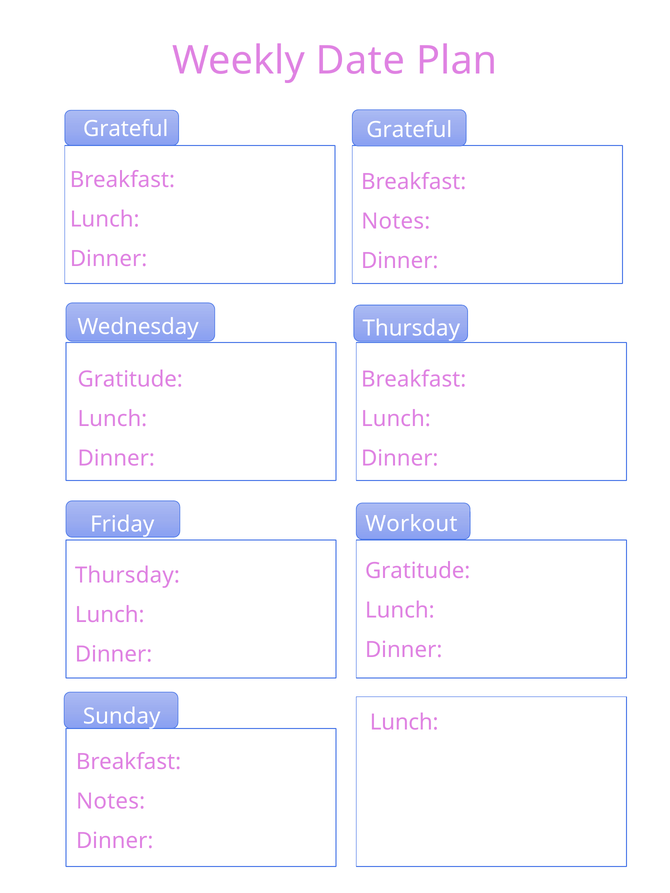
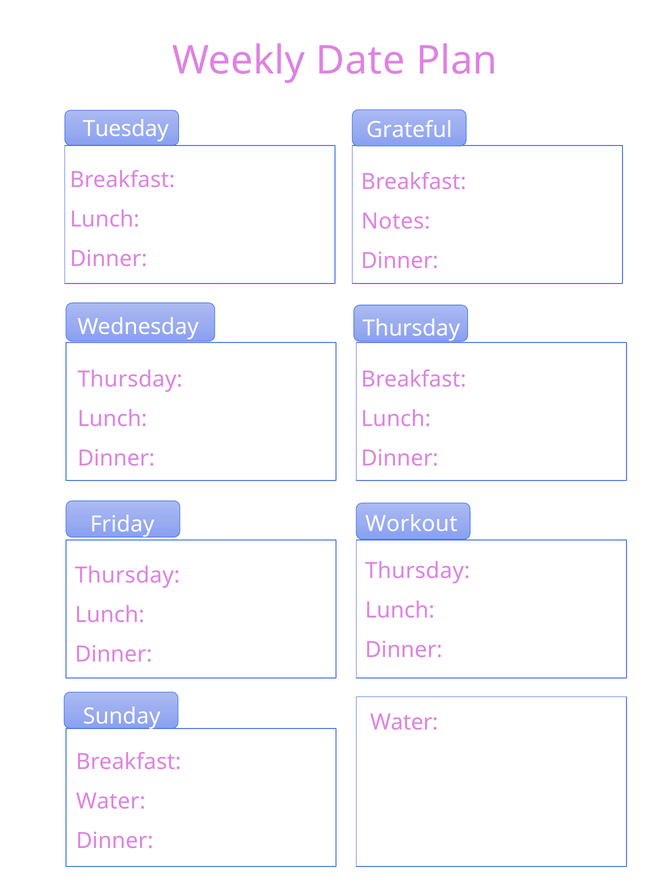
Grateful: Grateful -> Tuesday (126, 129)
Gratitude: Gratitude -> Thursday (130, 379)
Gratitude: Gratitude -> Thursday (418, 571)
Sunday Lunch: Lunch -> Water (404, 722)
Notes: Notes -> Water (111, 802)
